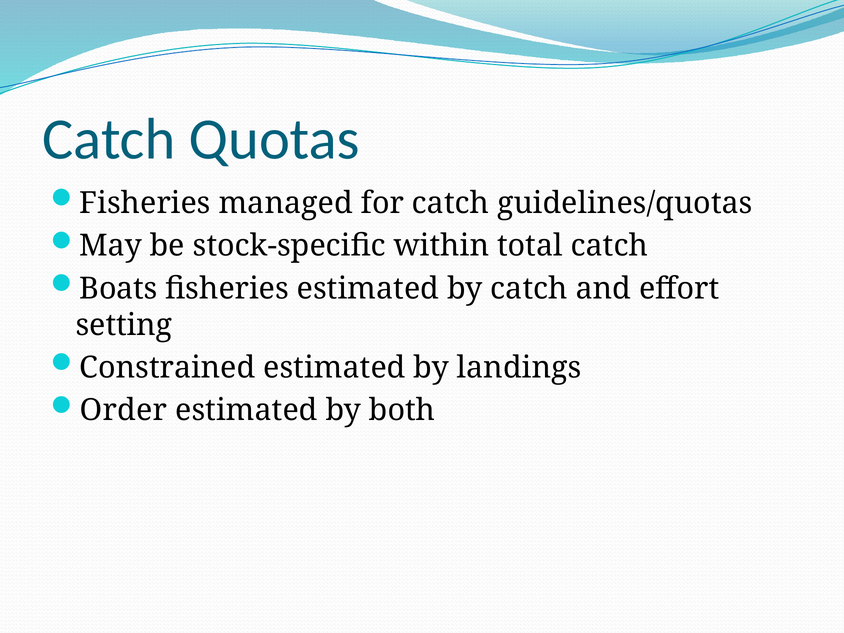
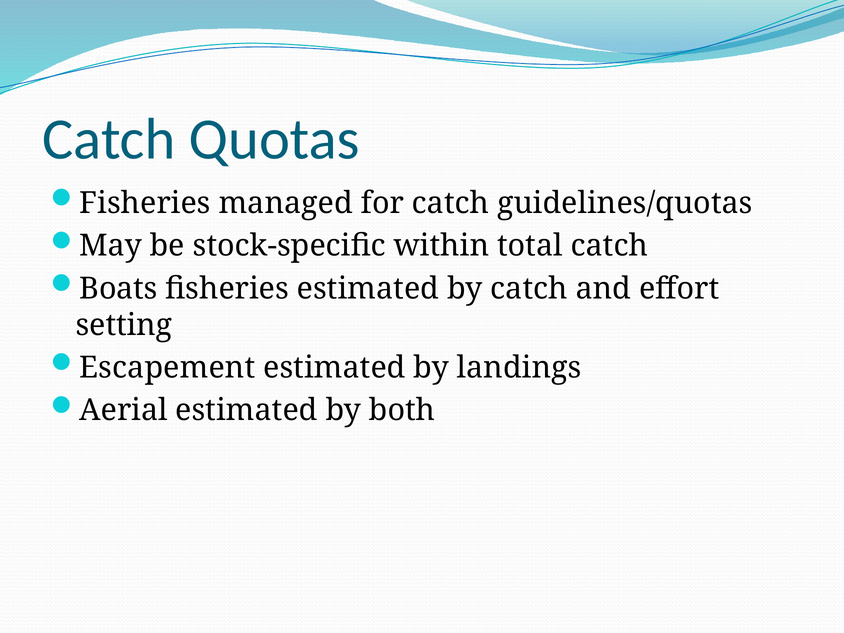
Constrained: Constrained -> Escapement (167, 368)
Order: Order -> Aerial (124, 410)
